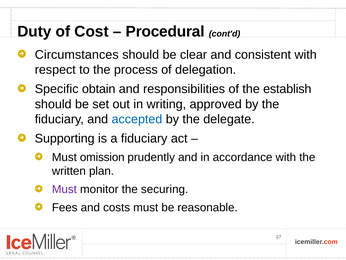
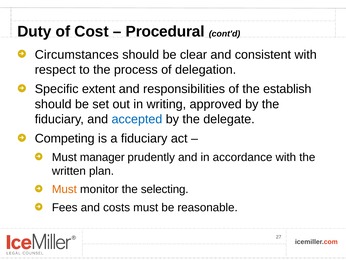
obtain: obtain -> extent (99, 89)
Supporting: Supporting -> Competing (65, 138)
omission: omission -> manager (102, 157)
Must colour: purple -> orange (64, 189)
securing: securing -> selecting (165, 189)
